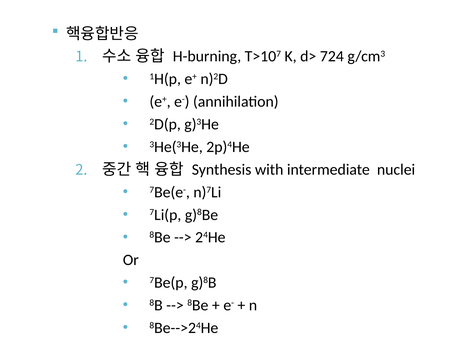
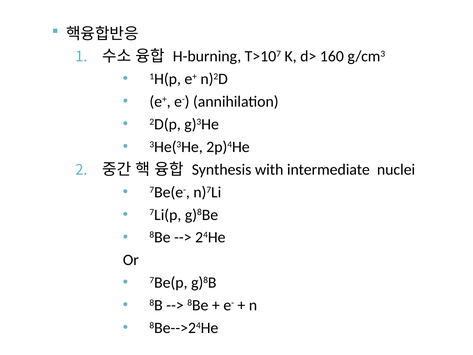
724: 724 -> 160 (332, 56)
